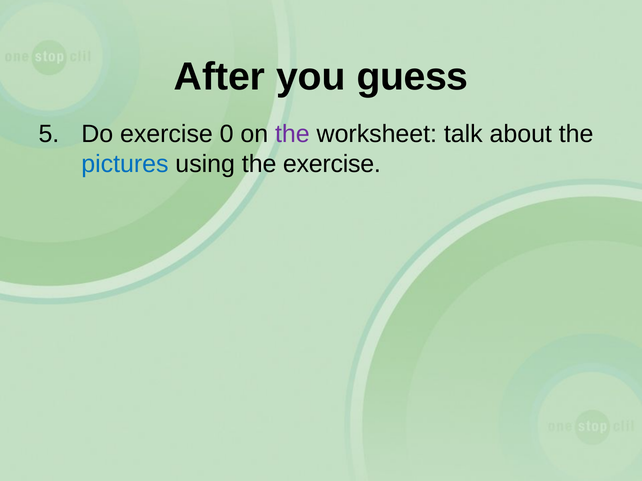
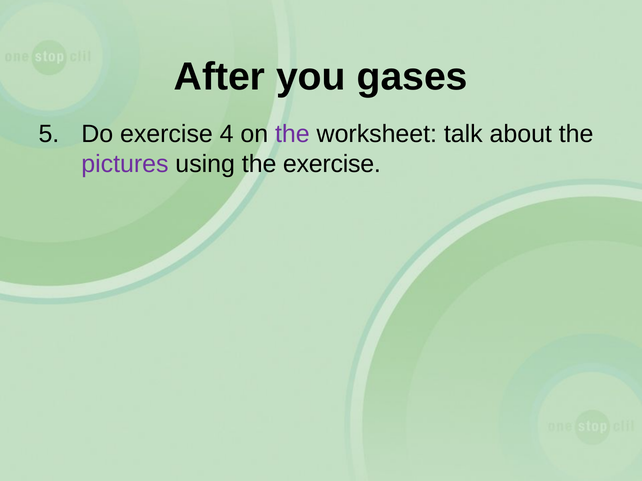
guess: guess -> gases (412, 77)
0: 0 -> 4 (227, 134)
pictures colour: blue -> purple (125, 164)
